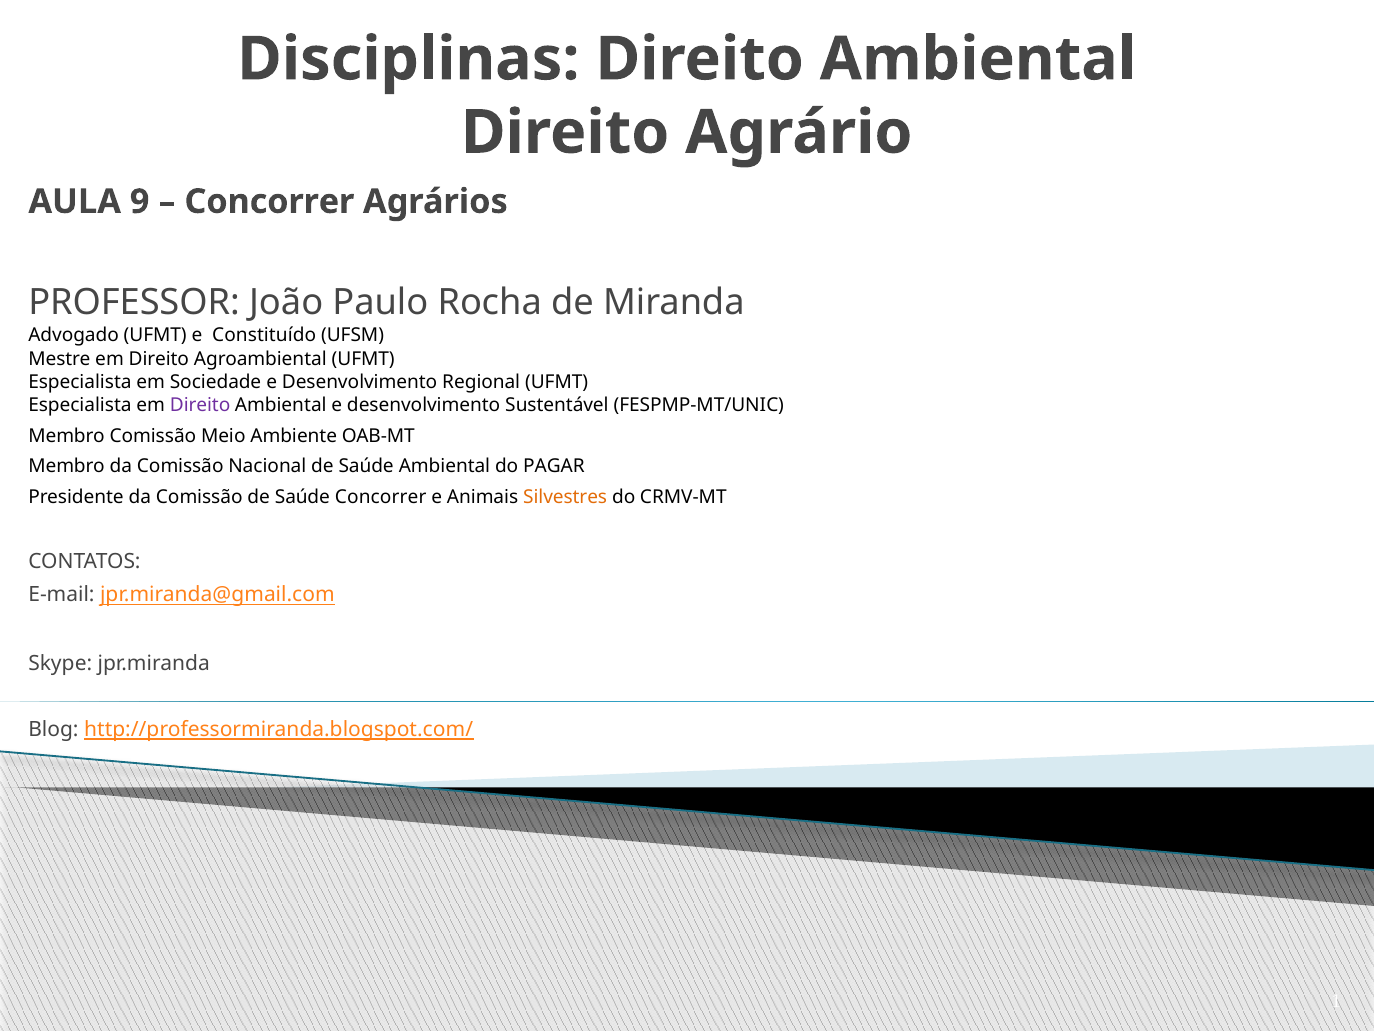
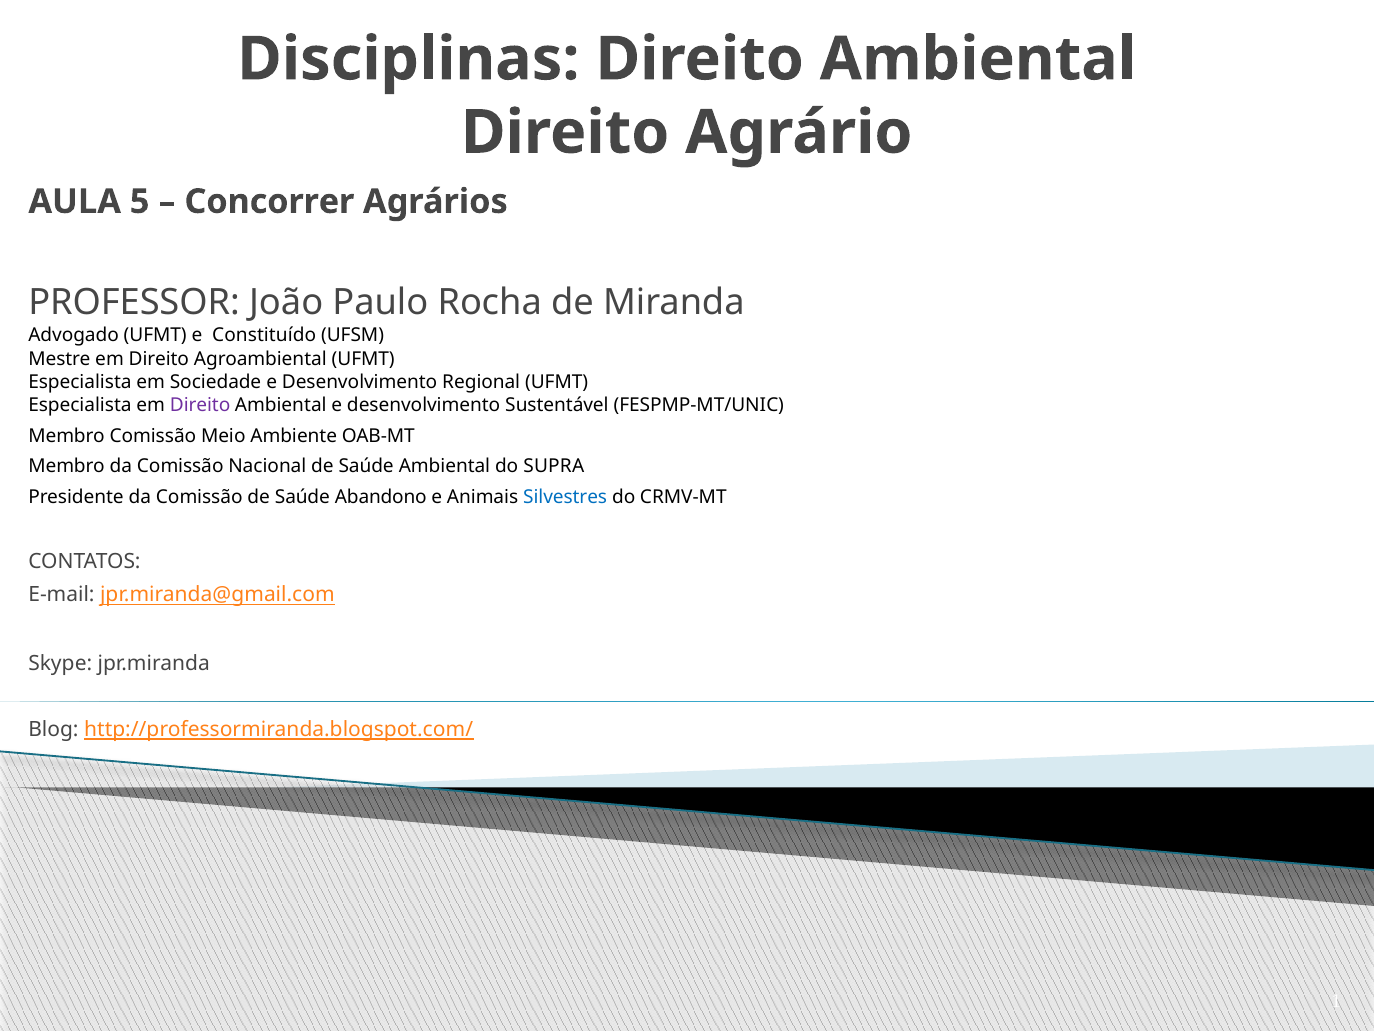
9: 9 -> 5 (140, 202)
PAGAR: PAGAR -> SUPRA (554, 466)
Saúde Concorrer: Concorrer -> Abandono (381, 497)
Silvestres colour: orange -> blue (565, 497)
